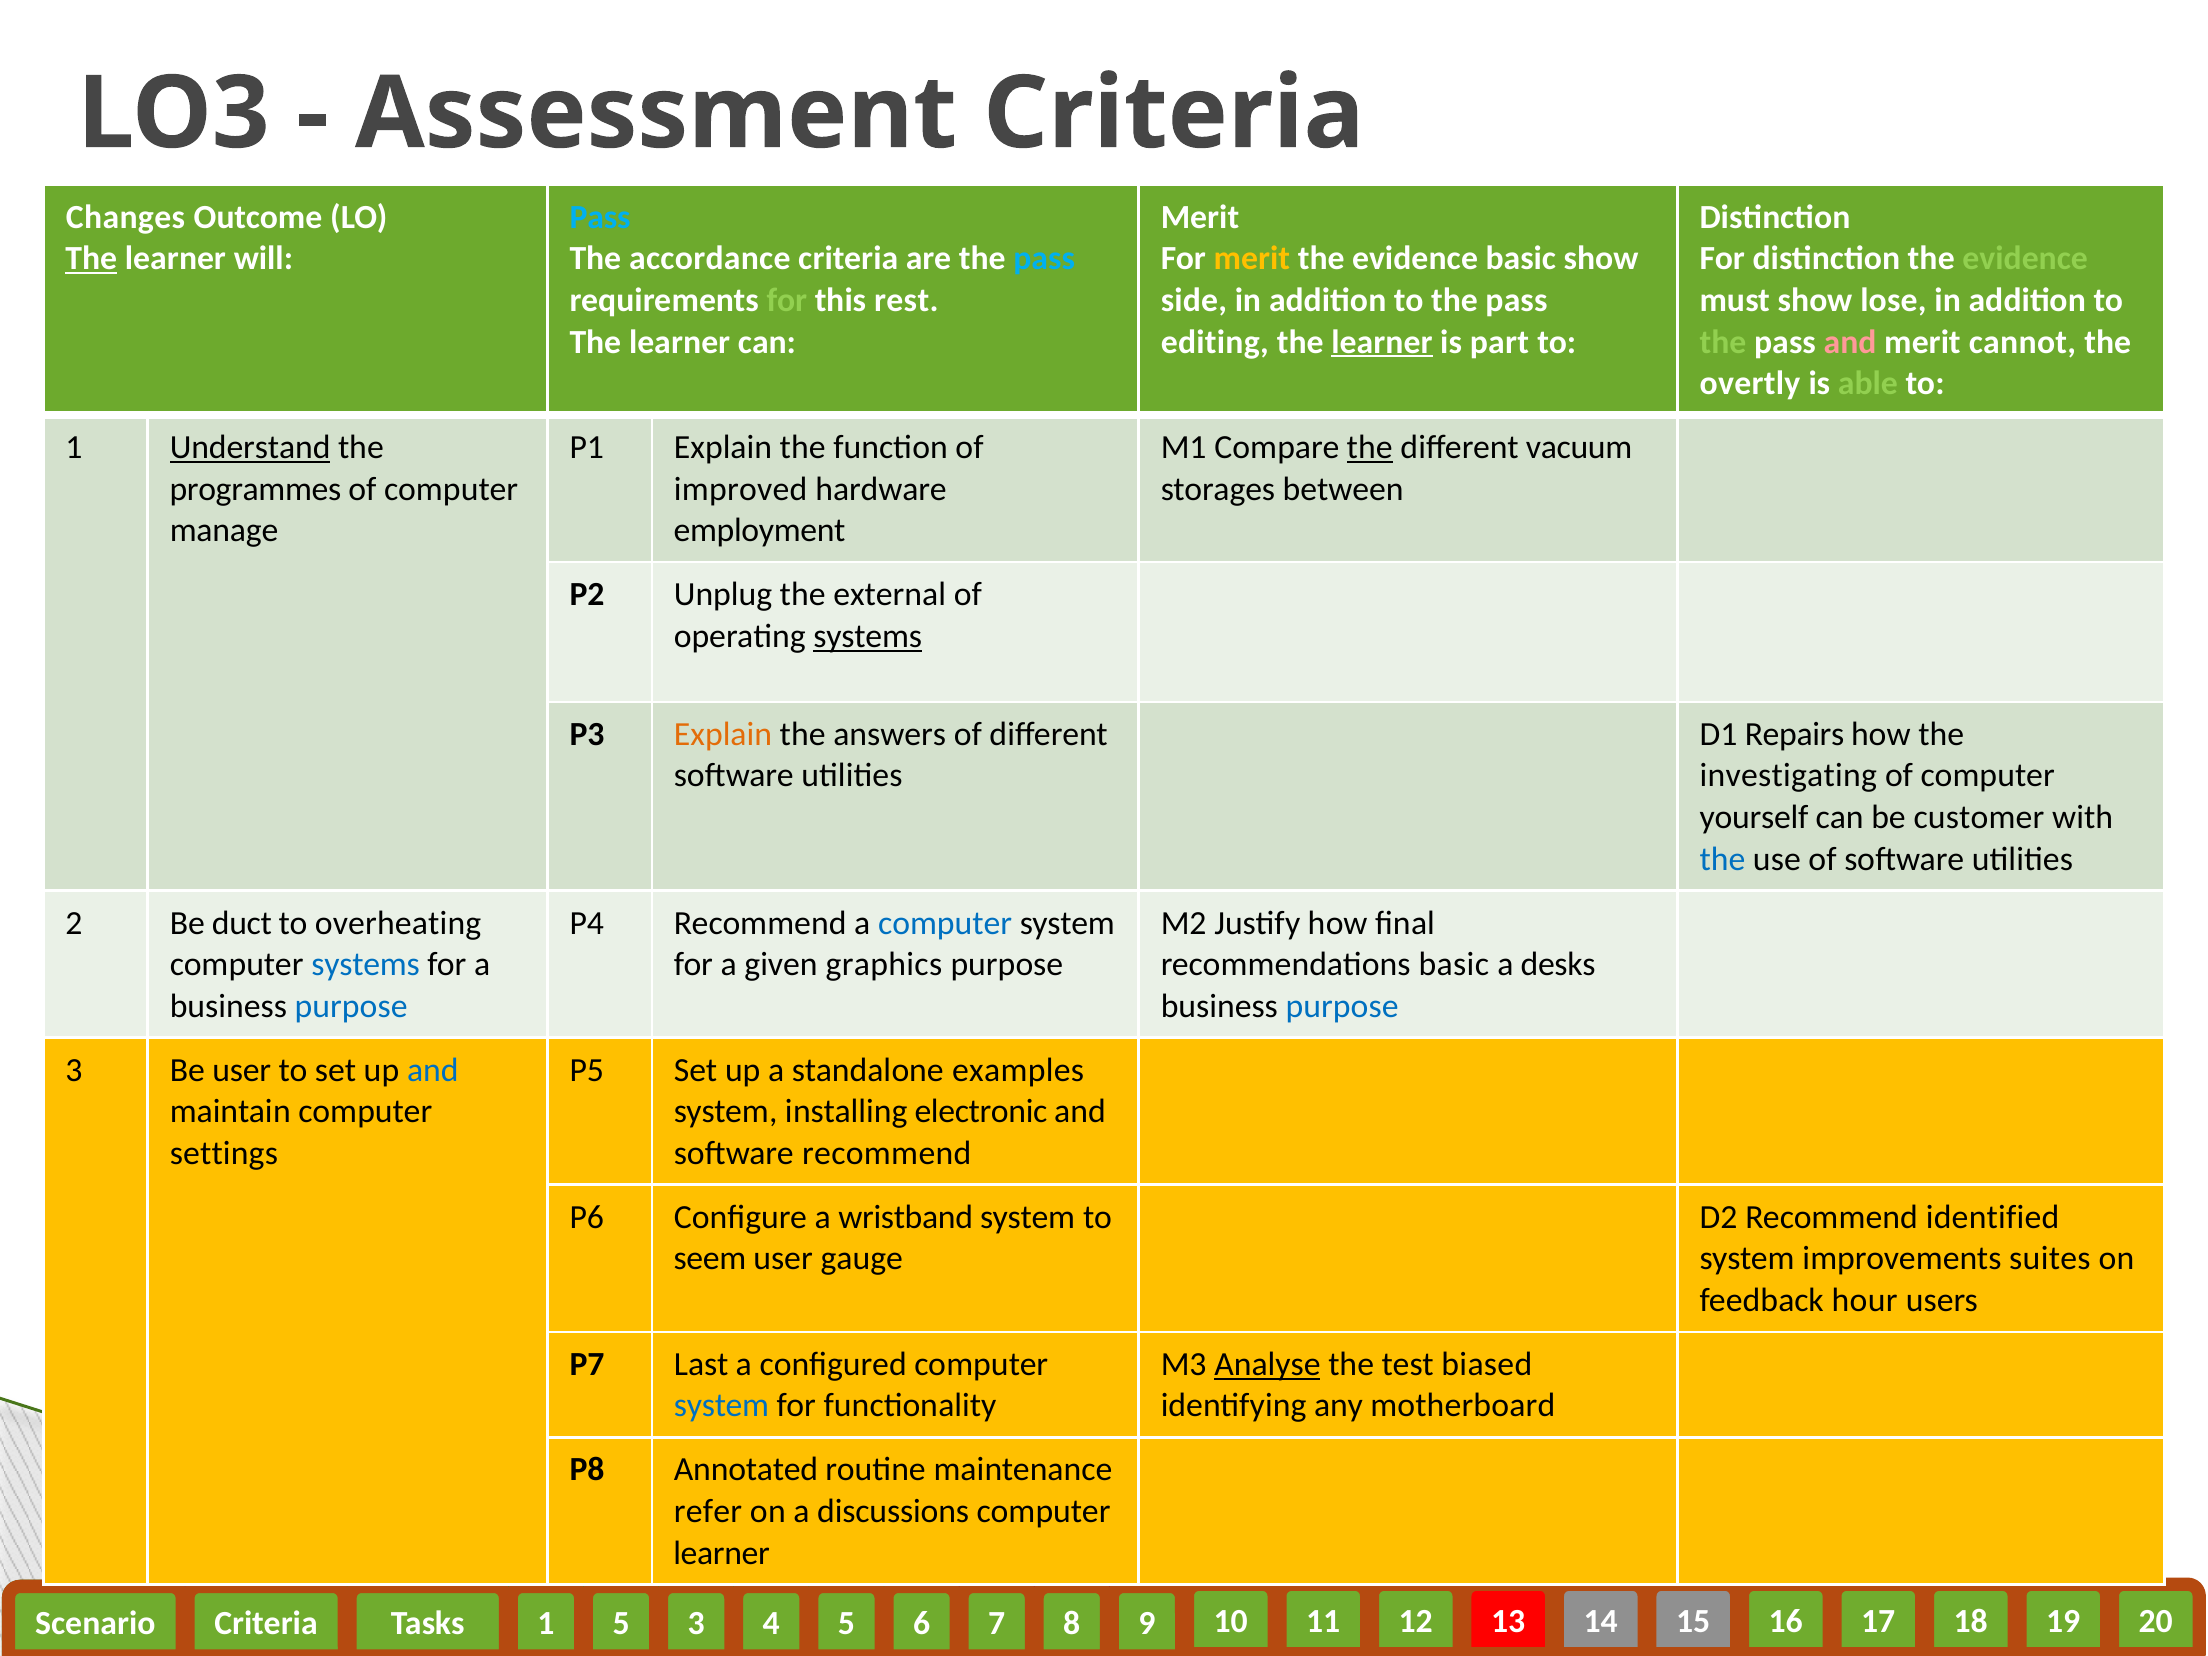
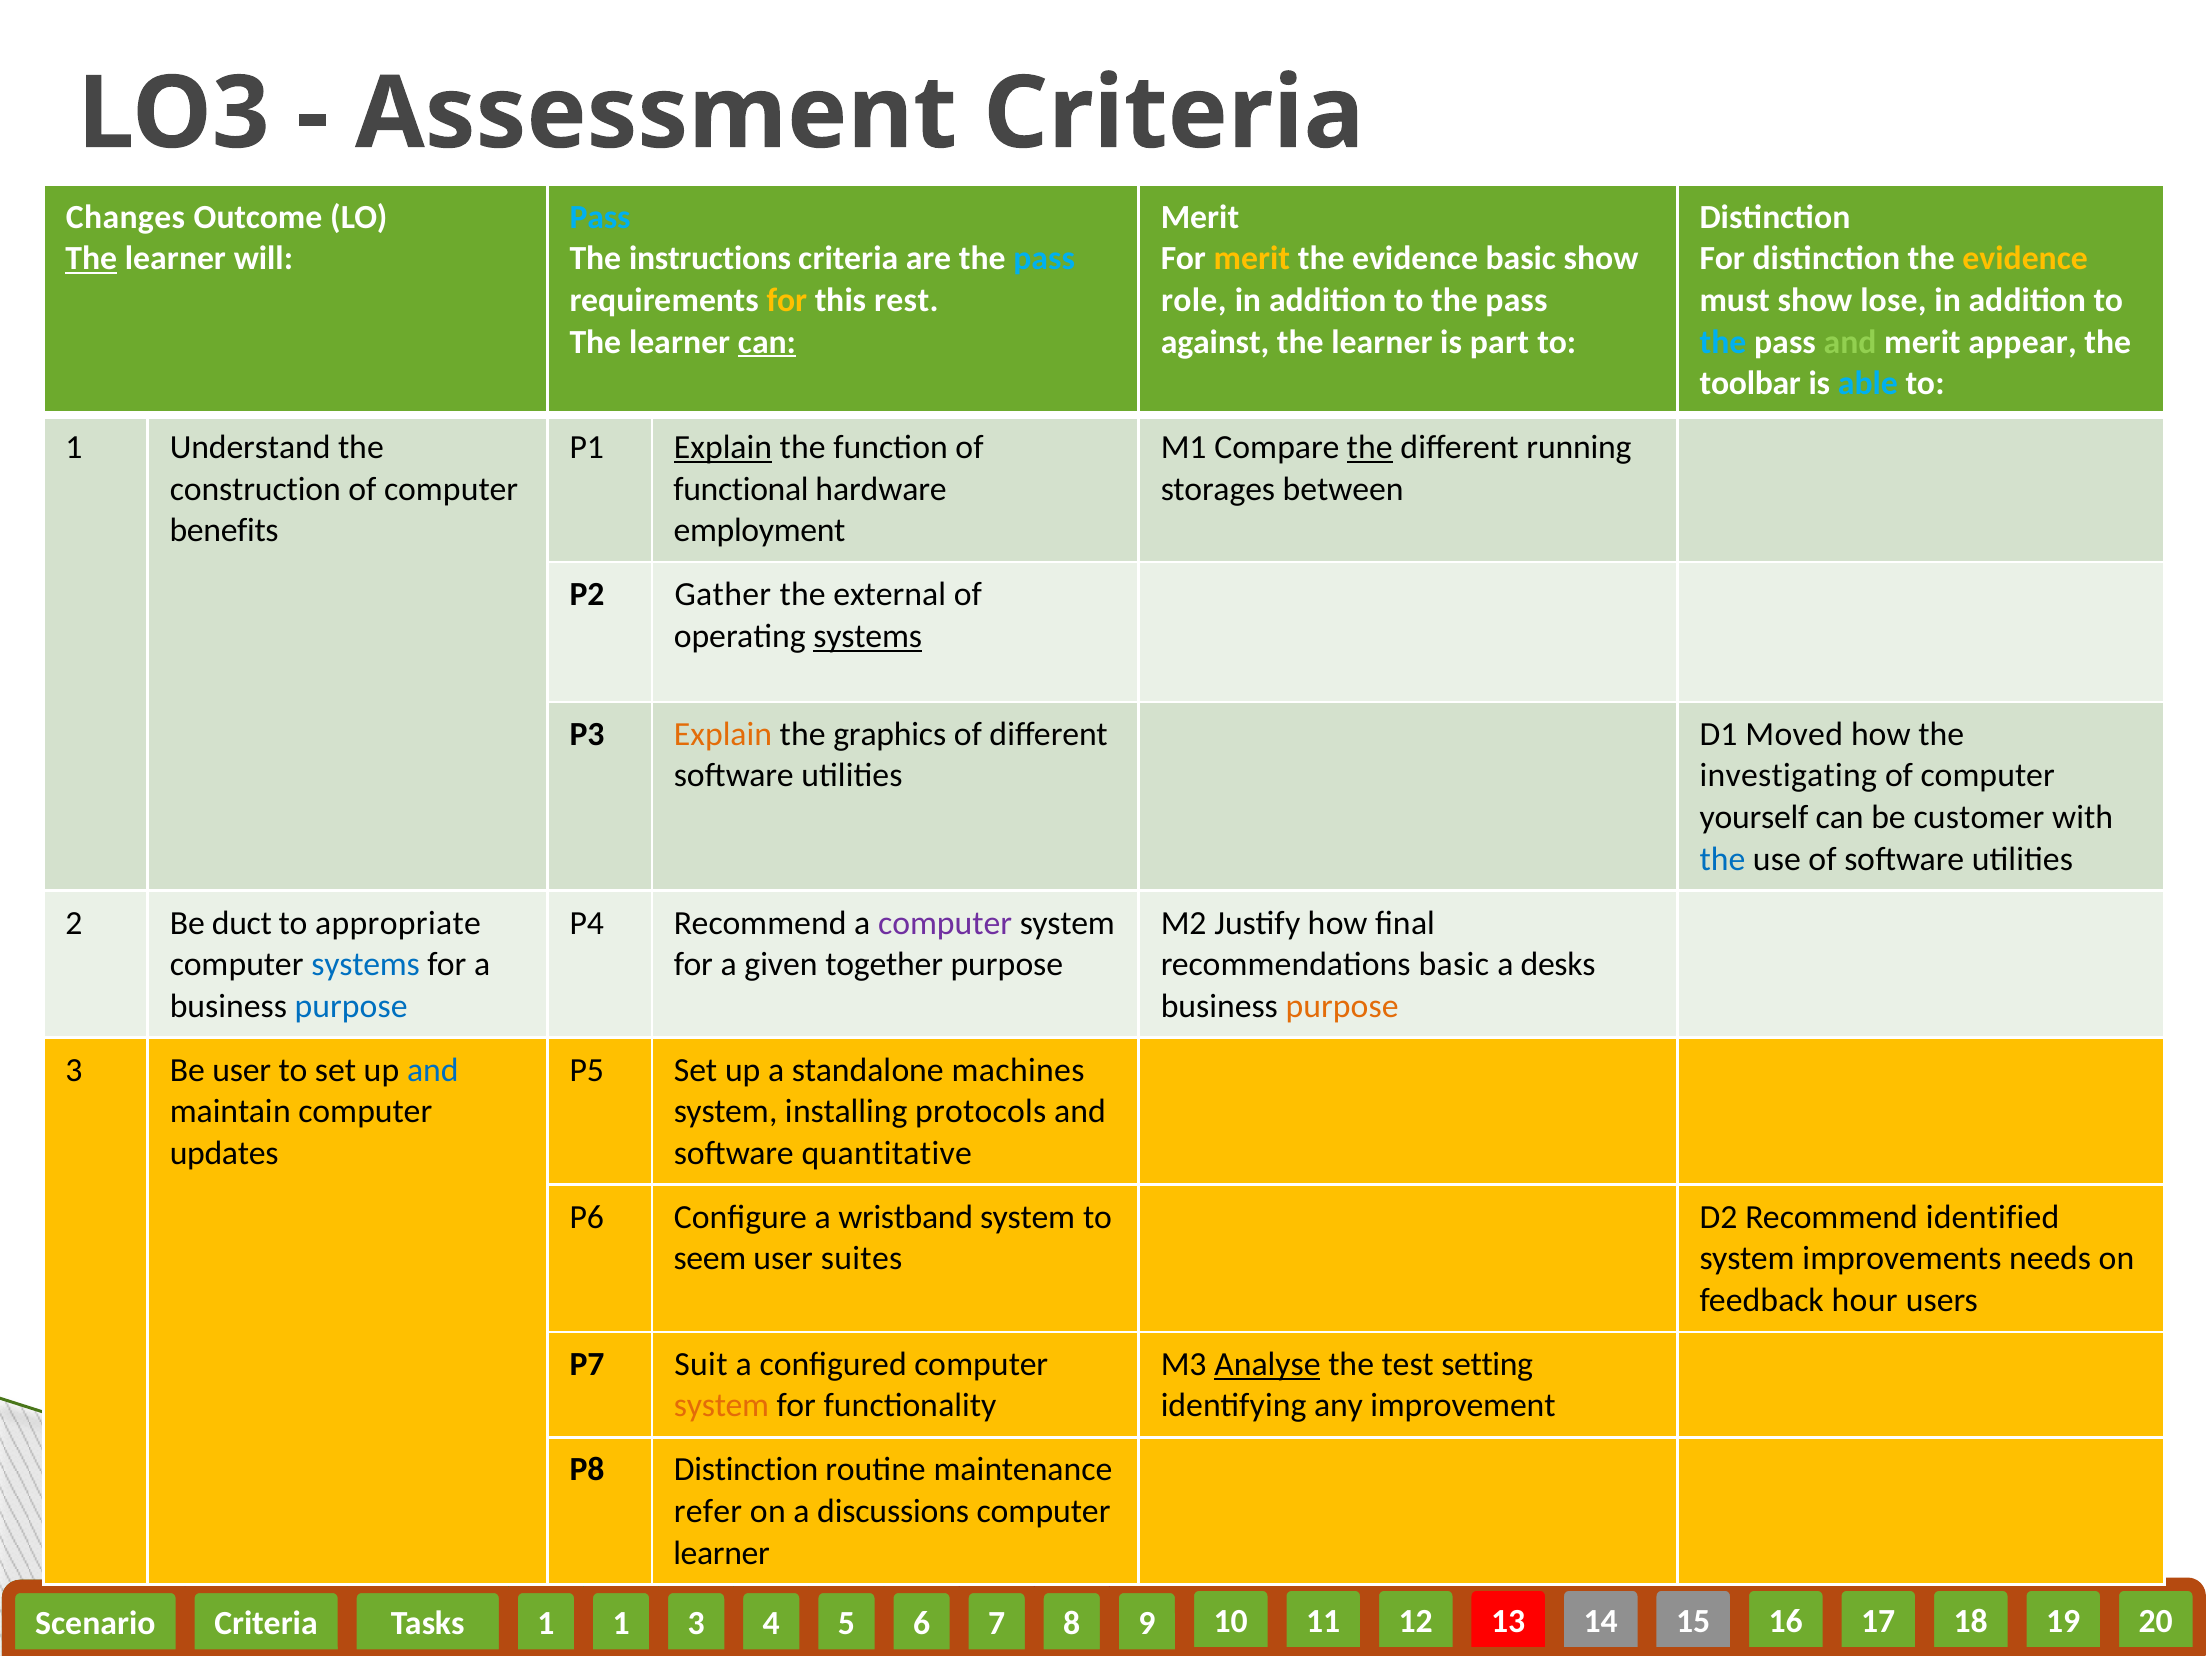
accordance: accordance -> instructions (710, 259)
evidence colour: light green -> yellow (2025, 259)
for colour: light green -> yellow (787, 300)
side: side -> role (1194, 300)
can underline: none -> present (767, 342)
editing: editing -> against (1215, 342)
learner underline: present -> none (1382, 342)
the colour: light green -> light blue (1723, 342)
and colour: pink -> light green (1850, 342)
cannot: cannot -> appear (2023, 342)
overtly: overtly -> toolbar (1750, 384)
able colour: light green -> light blue (1868, 384)
Understand underline: present -> none (250, 447)
Explain underline: none -> present (723, 447)
vacuum: vacuum -> running (1579, 447)
programmes: programmes -> construction (255, 489)
improved: improved -> functional (741, 489)
manage: manage -> benefits (224, 531)
Unplug: Unplug -> Gather (723, 594)
answers: answers -> graphics (890, 734)
Repairs: Repairs -> Moved (1794, 734)
overheating: overheating -> appropriate (398, 923)
computer colour: blue -> purple (945, 923)
graphics: graphics -> together (884, 965)
purpose colour: blue -> orange (1342, 1006)
examples: examples -> machines (1018, 1070)
electronic: electronic -> protocols (981, 1112)
settings: settings -> updates (224, 1153)
software recommend: recommend -> quantitative (887, 1153)
gauge: gauge -> suites (862, 1259)
suites: suites -> needs (2050, 1259)
Last: Last -> Suit (701, 1364)
biased: biased -> setting (1487, 1364)
system colour: blue -> orange (722, 1406)
motherboard: motherboard -> improvement (1463, 1406)
P8 Annotated: Annotated -> Distinction (746, 1470)
5: 5 -> 1 (621, 1623)
